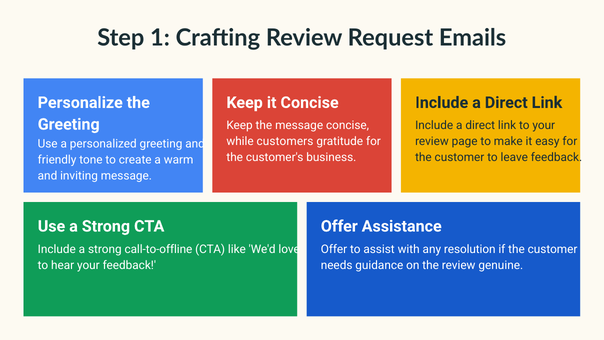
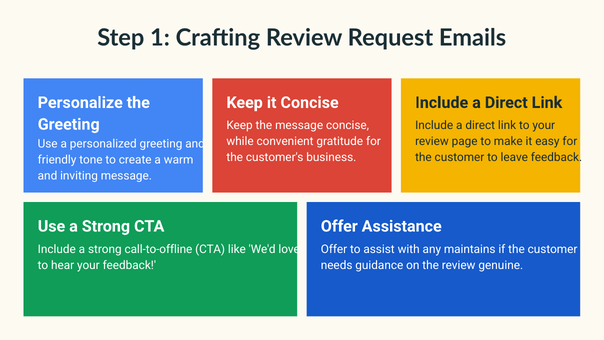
customers: customers -> convenient (285, 141)
resolution: resolution -> maintains (470, 249)
